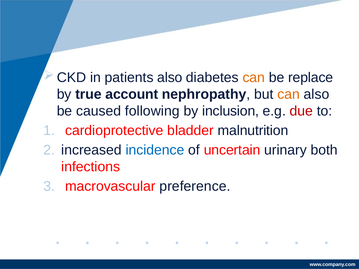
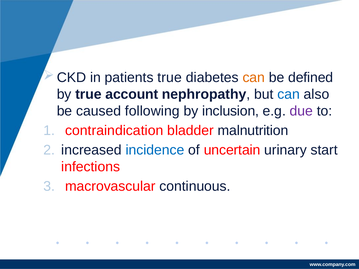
patients also: also -> true (170, 77)
replace: replace -> defined (311, 77)
can colour: orange -> blue (289, 94)
due colour: red -> purple (301, 111)
cardioprotective: cardioprotective -> contraindication (114, 131)
both: both -> start (324, 150)
preference: preference -> continuous (195, 186)
